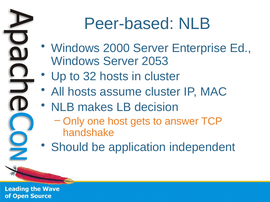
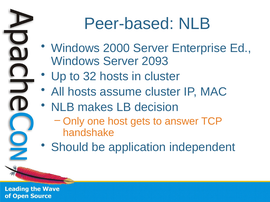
2053: 2053 -> 2093 (155, 61)
